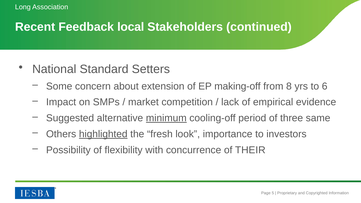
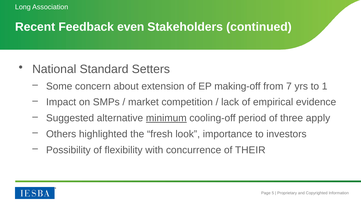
local: local -> even (131, 27)
8: 8 -> 7 (289, 86)
6: 6 -> 1 (325, 86)
same: same -> apply (318, 118)
highlighted underline: present -> none (103, 134)
